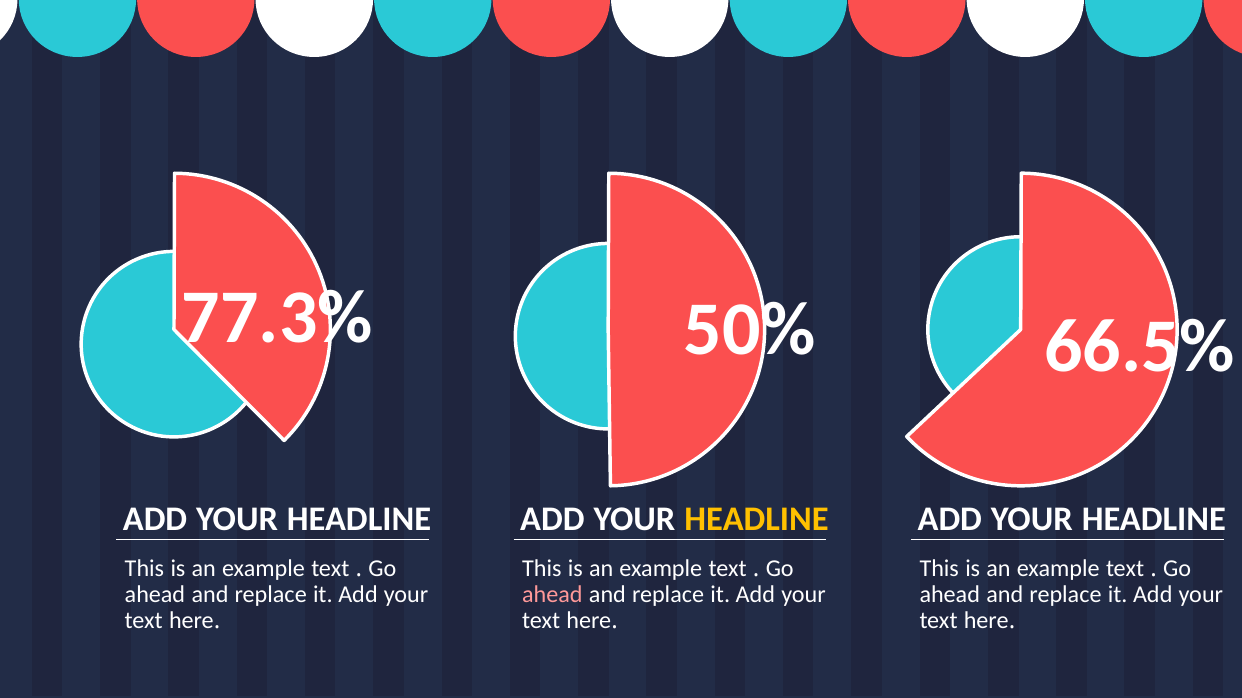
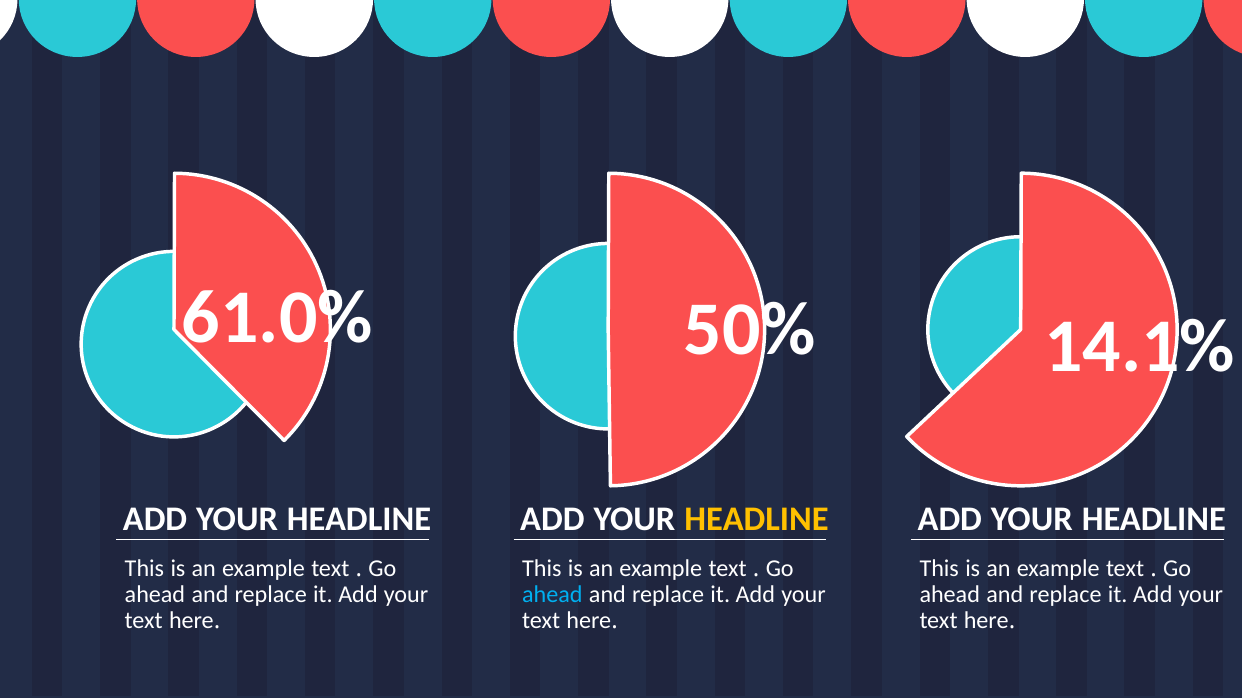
77.3%: 77.3% -> 61.0% (277, 318)
66.5%: 66.5% -> 14.1% (1140, 347)
ahead colour: pink -> light blue (552, 595)
